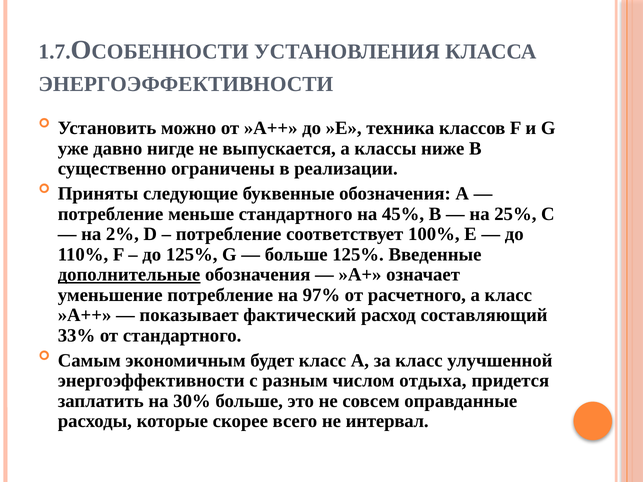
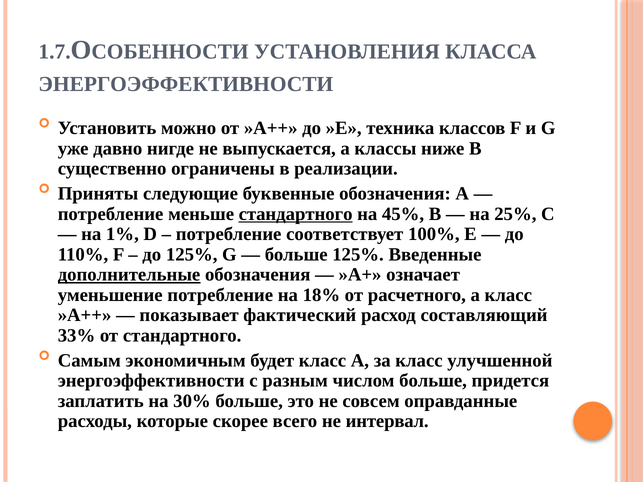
стандартного underline: none -> present (296, 214)
2%: 2% -> 1% (122, 234)
97%: 97% -> 18% (321, 295)
числом отдыха: отдыха -> больше (433, 381)
